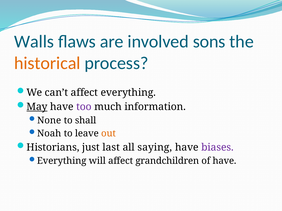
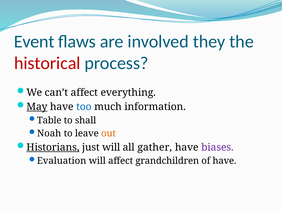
Walls: Walls -> Event (34, 42)
sons: sons -> they (209, 42)
historical colour: orange -> red (47, 63)
too colour: purple -> blue (84, 107)
None: None -> Table (49, 121)
Historians underline: none -> present (53, 148)
just last: last -> will (111, 148)
saying: saying -> gather (155, 148)
Everything: Everything -> Evaluation (62, 161)
